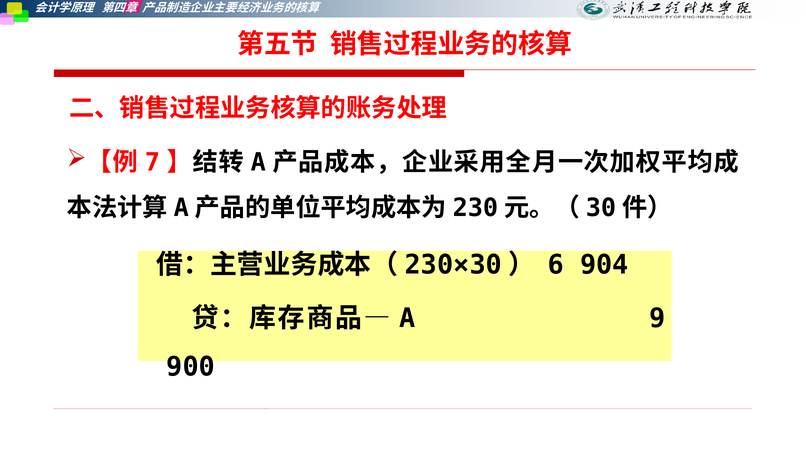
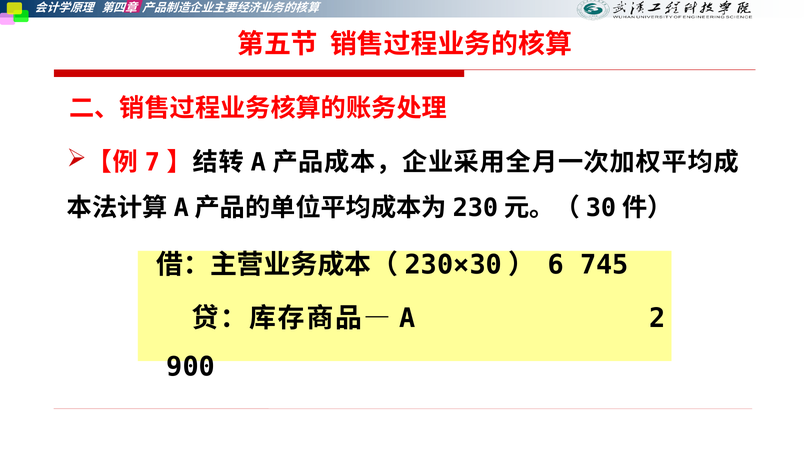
904: 904 -> 745 (604, 264)
9: 9 -> 2 (657, 318)
